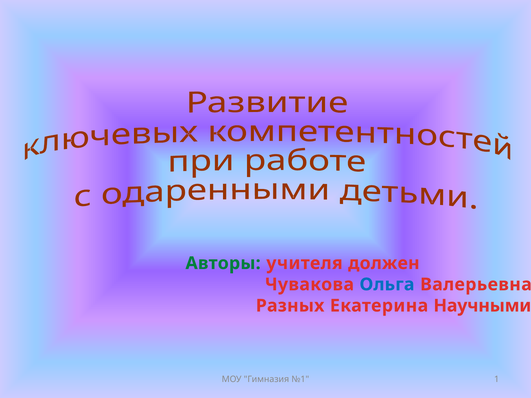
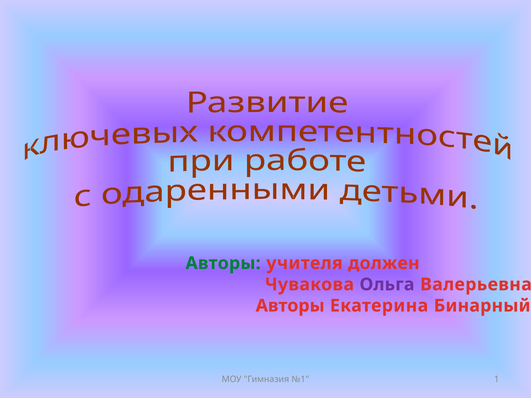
Ольга colour: blue -> purple (387, 285)
Разных: Разных -> Авторы (290, 306)
Научными: Научными -> Бинарный (482, 306)
